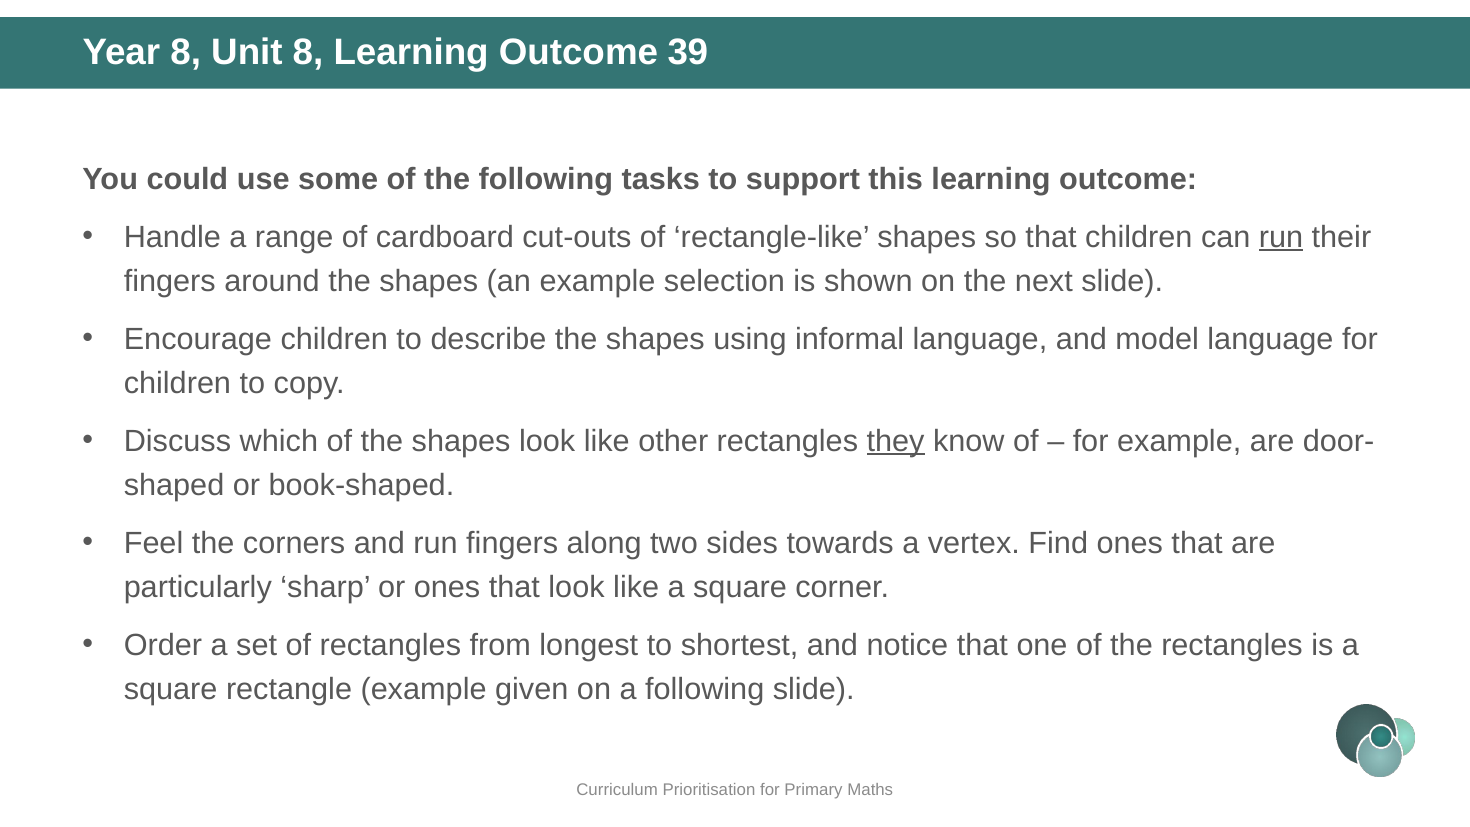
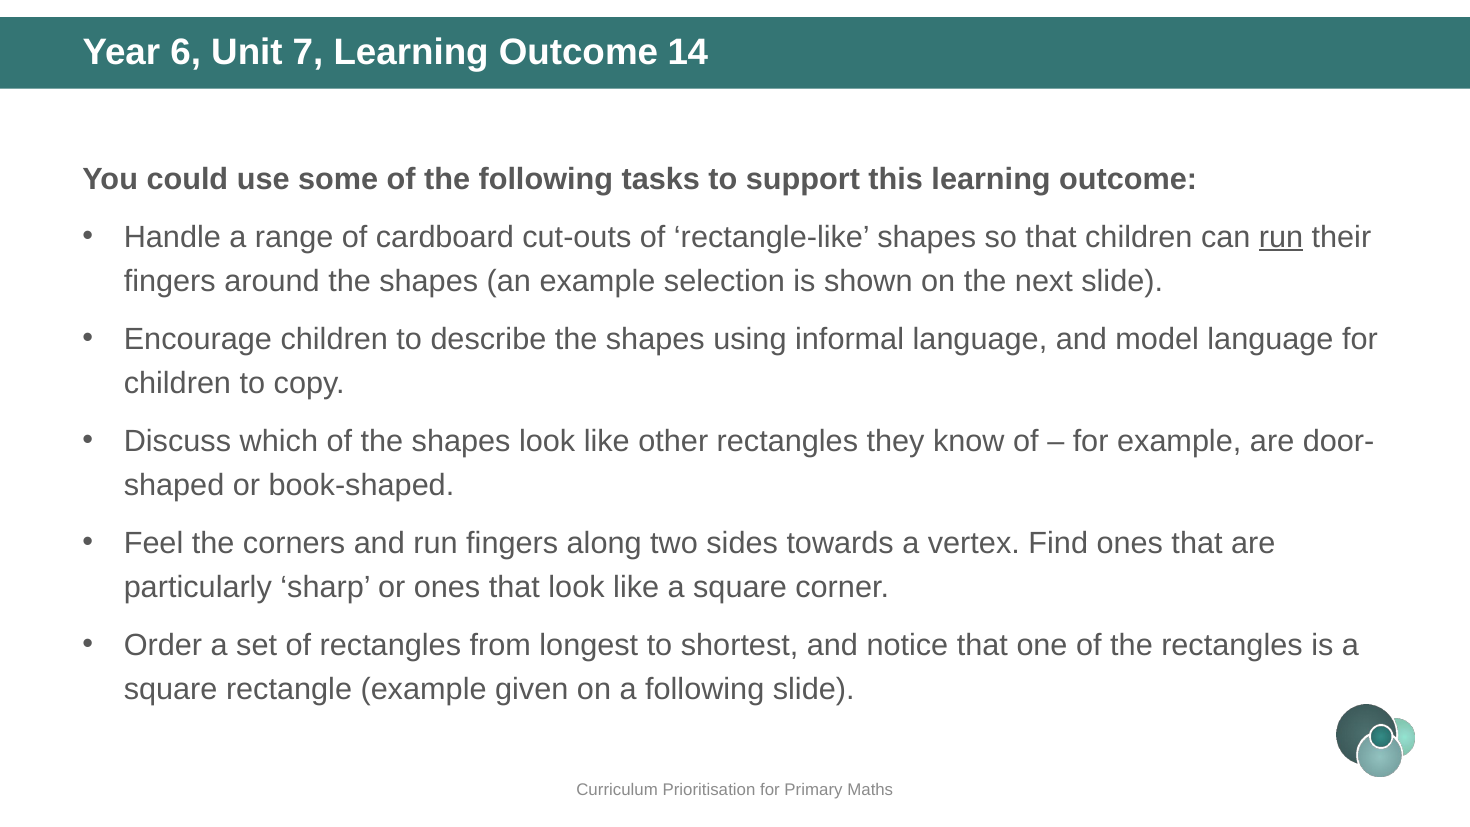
Year 8: 8 -> 6 (186, 53)
Unit 8: 8 -> 7 (308, 53)
39: 39 -> 14 (688, 53)
they underline: present -> none (896, 441)
